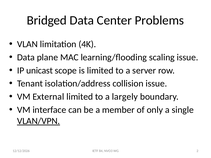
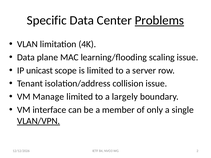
Bridged: Bridged -> Specific (47, 20)
Problems underline: none -> present (159, 20)
External: External -> Manage (48, 97)
